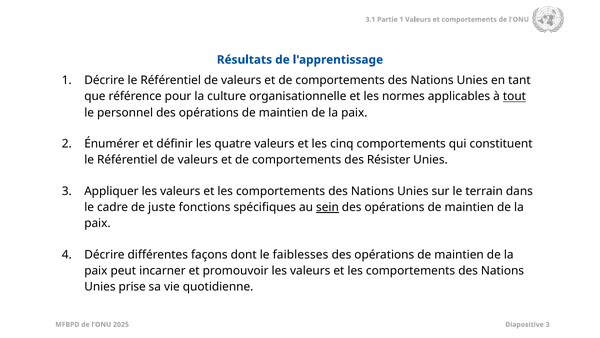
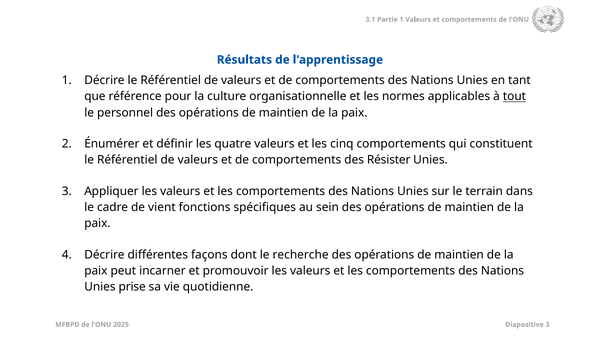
juste: juste -> vient (162, 207)
sein underline: present -> none (327, 207)
faiblesses: faiblesses -> recherche (301, 254)
